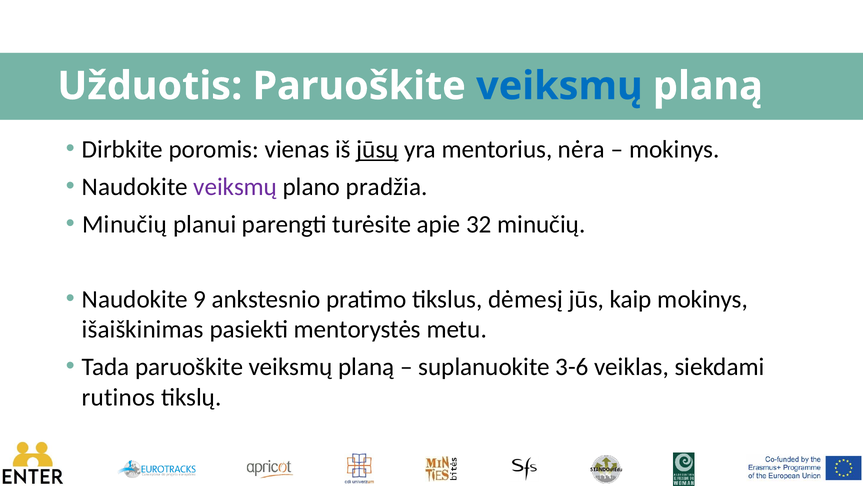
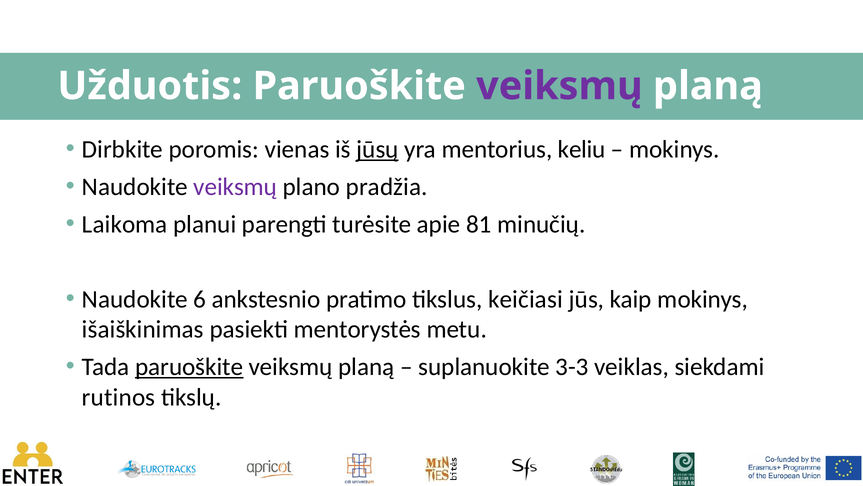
veiksmų colour: blue -> purple (559, 86)
nėra: nėra -> keliu (582, 149)
Minučių: Minučių -> Laikoma (125, 224)
32: 32 -> 81 (479, 224)
9: 9 -> 6 (200, 299)
dėmesį: dėmesį -> keičiasi (526, 299)
paruoškite underline: none -> present (189, 367)
3-6: 3-6 -> 3-3 (572, 367)
